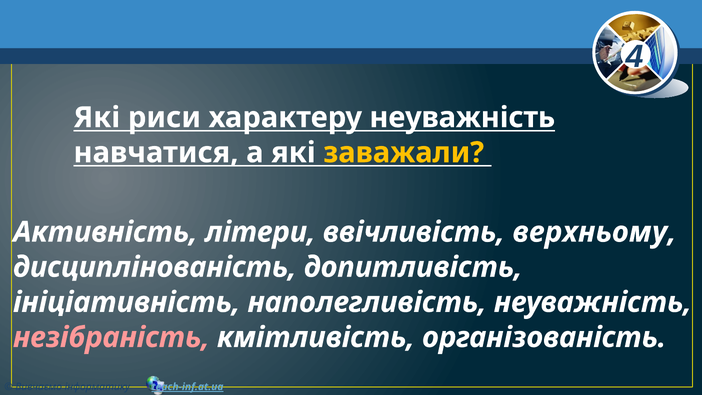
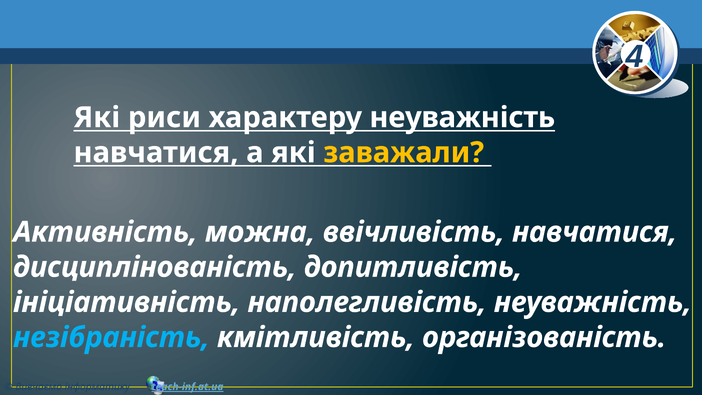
літери: літери -> можна (260, 232)
ввічливість верхньому: верхньому -> навчатися (595, 232)
незібраність colour: pink -> light blue (111, 337)
